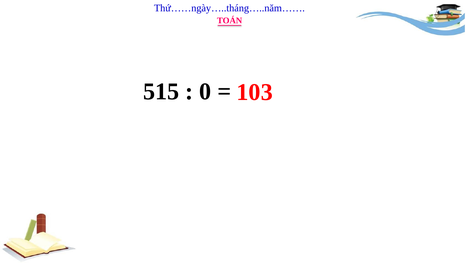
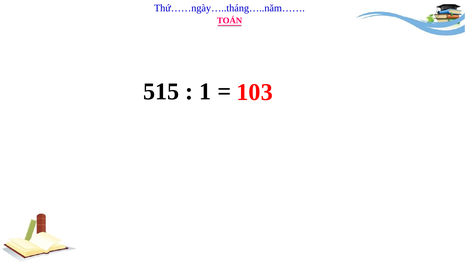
0: 0 -> 1 (205, 91)
